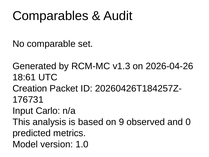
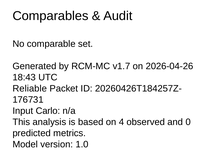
v1.3: v1.3 -> v1.7 (121, 66)
18:61: 18:61 -> 18:43 (24, 77)
Creation: Creation -> Reliable (30, 88)
9: 9 -> 4 (121, 122)
